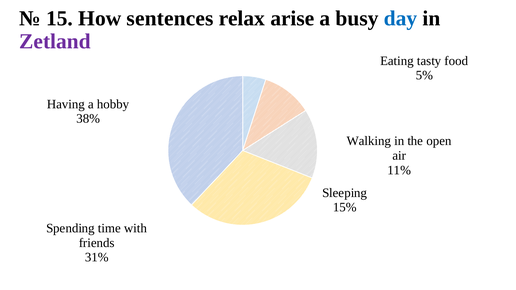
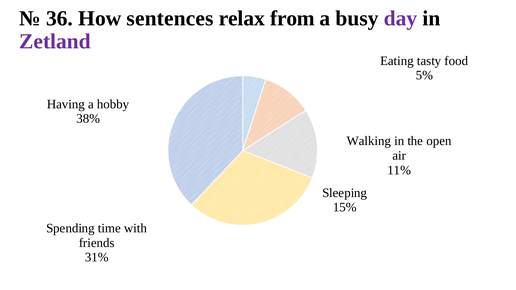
15: 15 -> 36 (60, 18)
arise: arise -> from (293, 18)
day colour: blue -> purple (400, 18)
